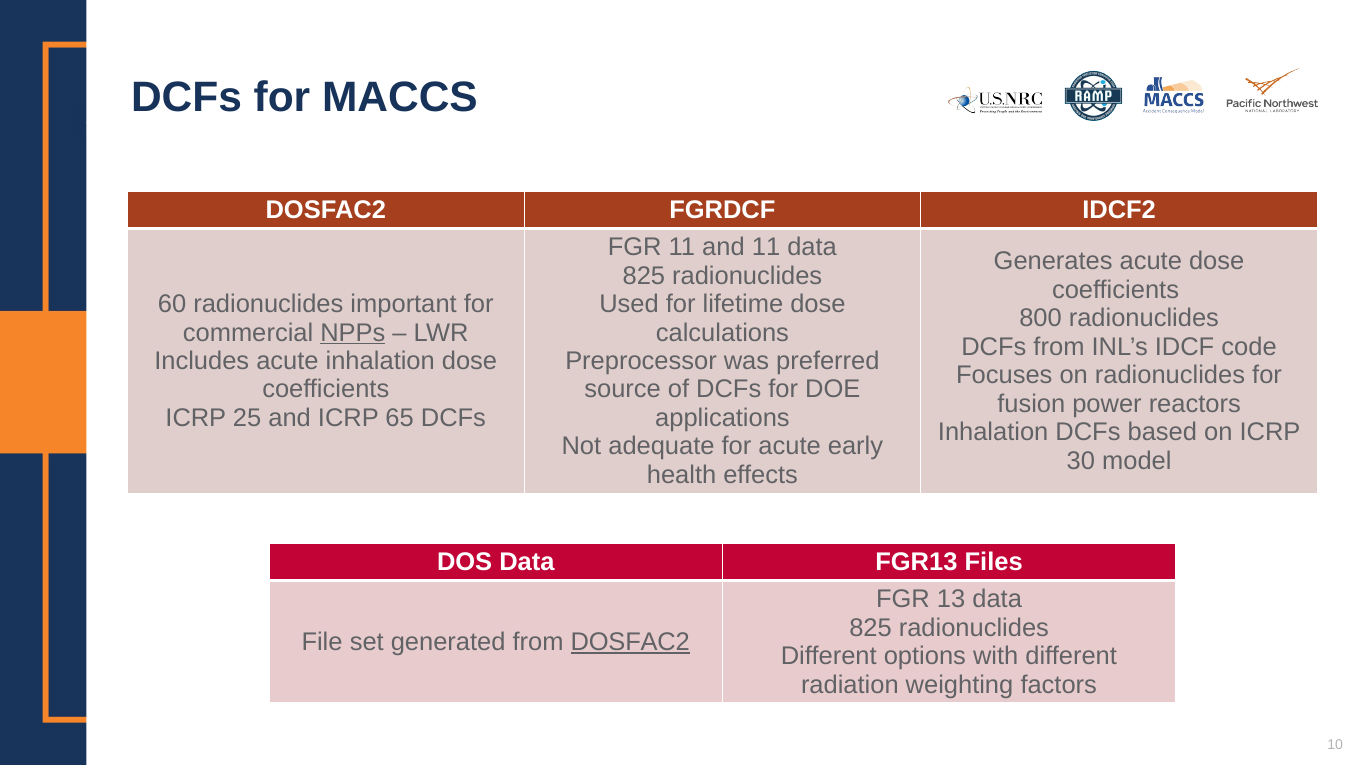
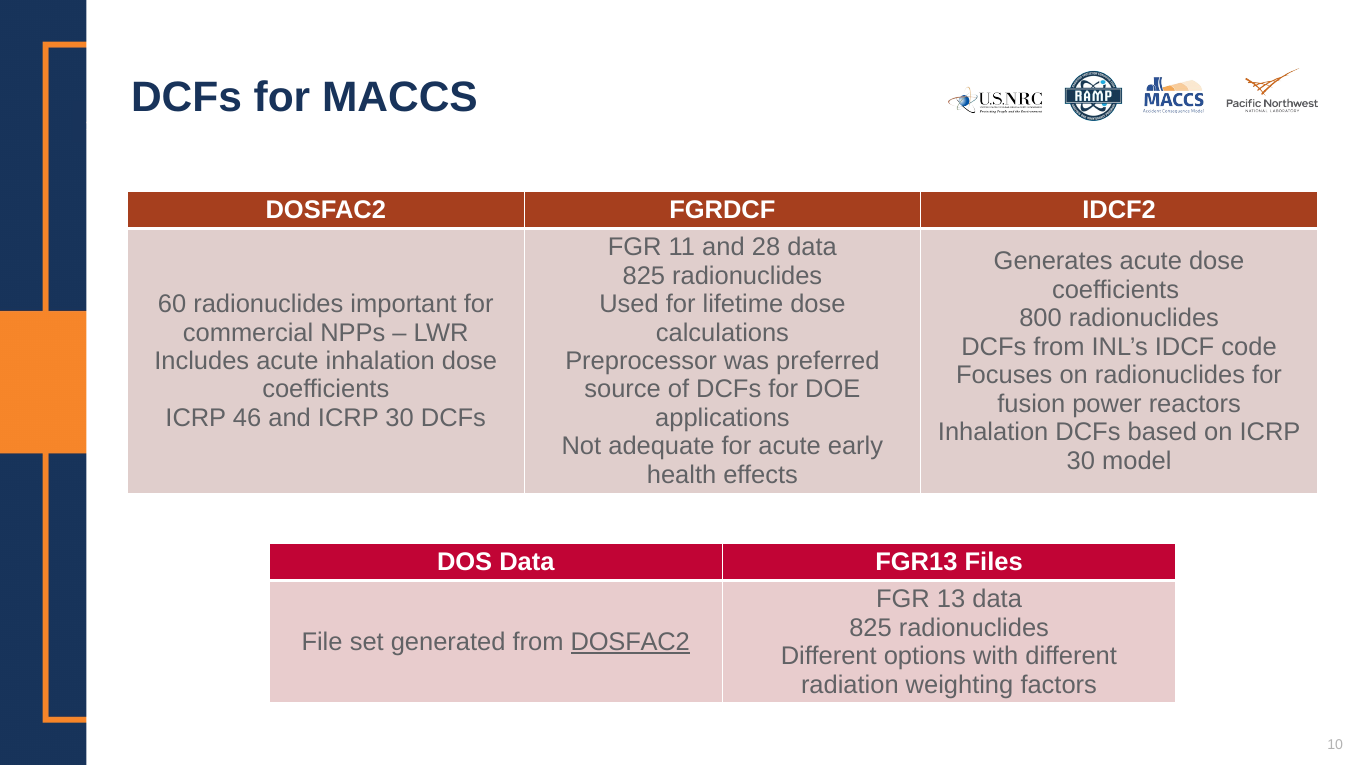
and 11: 11 -> 28 (766, 247)
NPPs underline: present -> none (353, 333)
25: 25 -> 46 (247, 418)
and ICRP 65: 65 -> 30 (400, 418)
